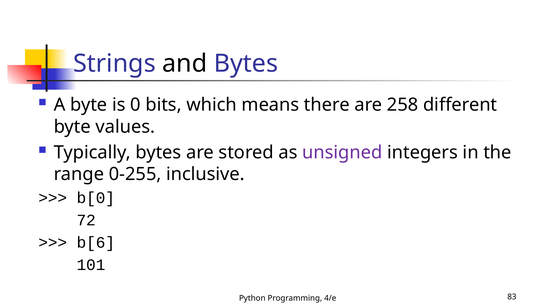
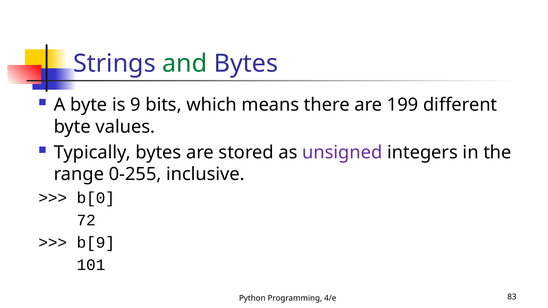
and colour: black -> green (185, 64)
0: 0 -> 9 (135, 105)
258: 258 -> 199 (403, 105)
b[6: b[6 -> b[9 (96, 243)
